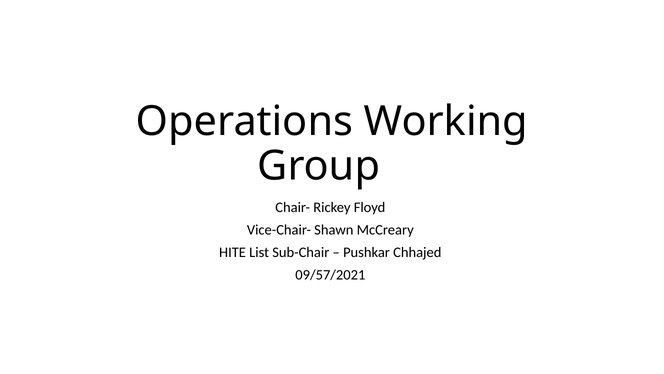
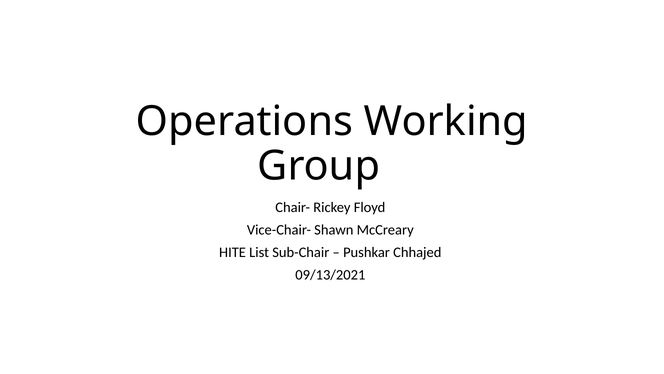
09/57/2021: 09/57/2021 -> 09/13/2021 (330, 275)
